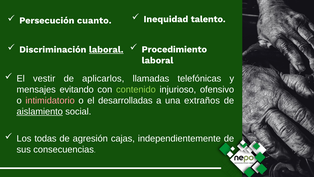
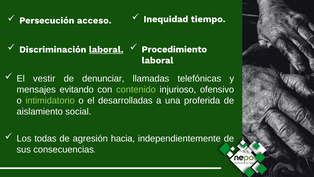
cuanto: cuanto -> acceso (94, 20)
talento: talento -> tiempo (208, 19)
aplicarlos: aplicarlos -> denunciar (103, 78)
intimidatorio colour: pink -> light green (50, 100)
extraños: extraños -> proferida (202, 100)
aislamiento underline: present -> none (40, 111)
cajas: cajas -> hacia (123, 138)
